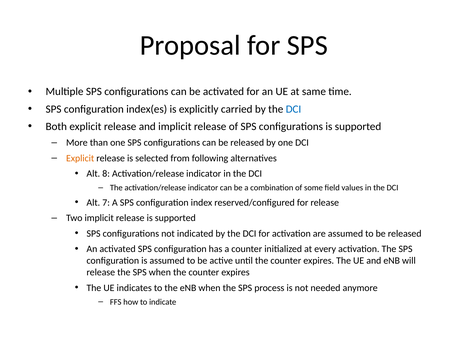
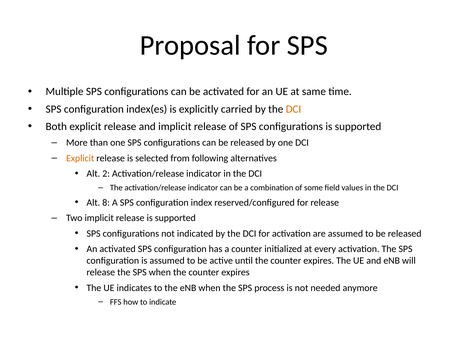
DCI colour: blue -> orange (294, 109)
8: 8 -> 2 (106, 174)
7: 7 -> 8 (106, 203)
